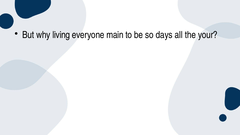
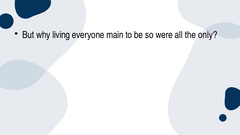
days: days -> were (164, 35)
your: your -> only (208, 35)
